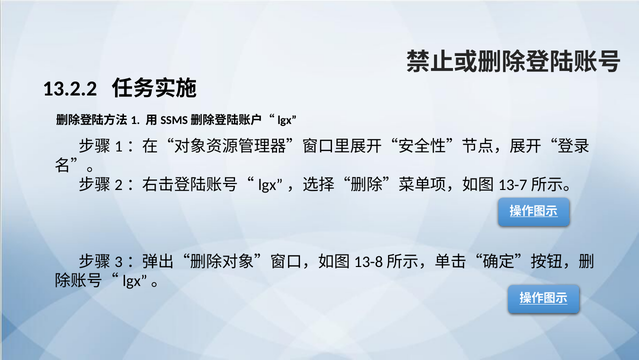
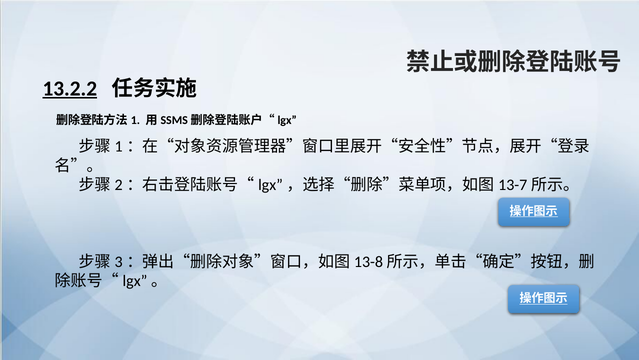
13.2.2 underline: none -> present (70, 88)
